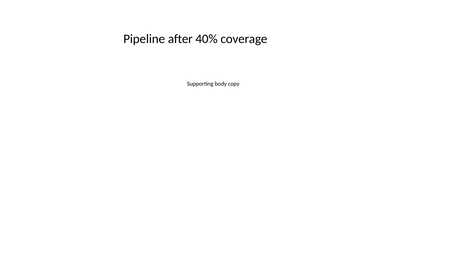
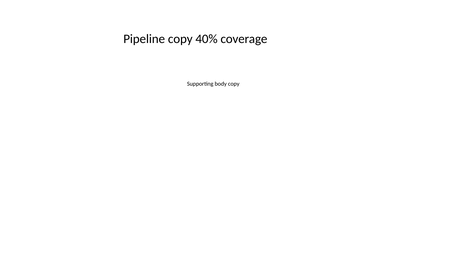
Pipeline after: after -> copy (180, 39)
